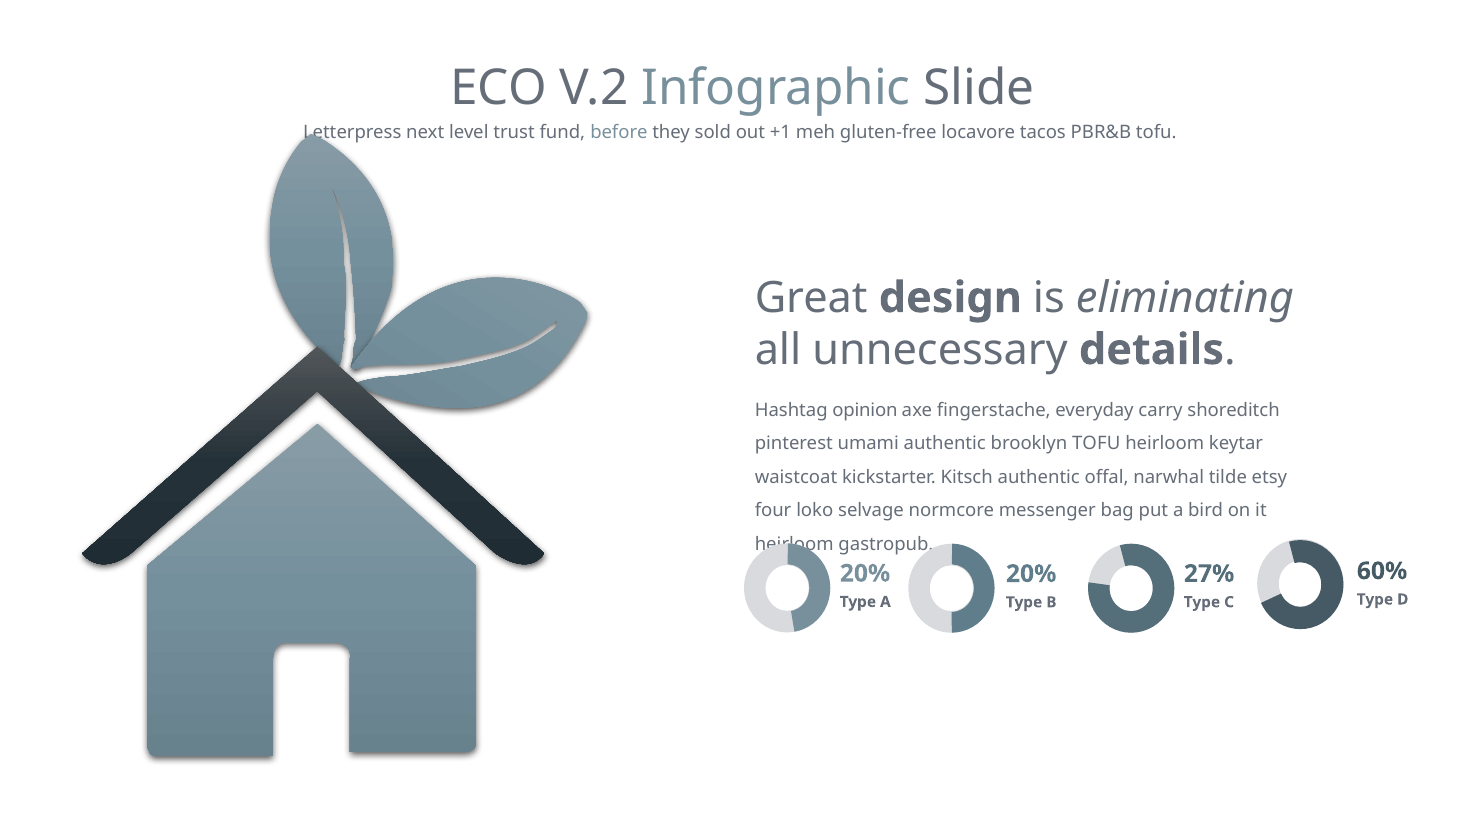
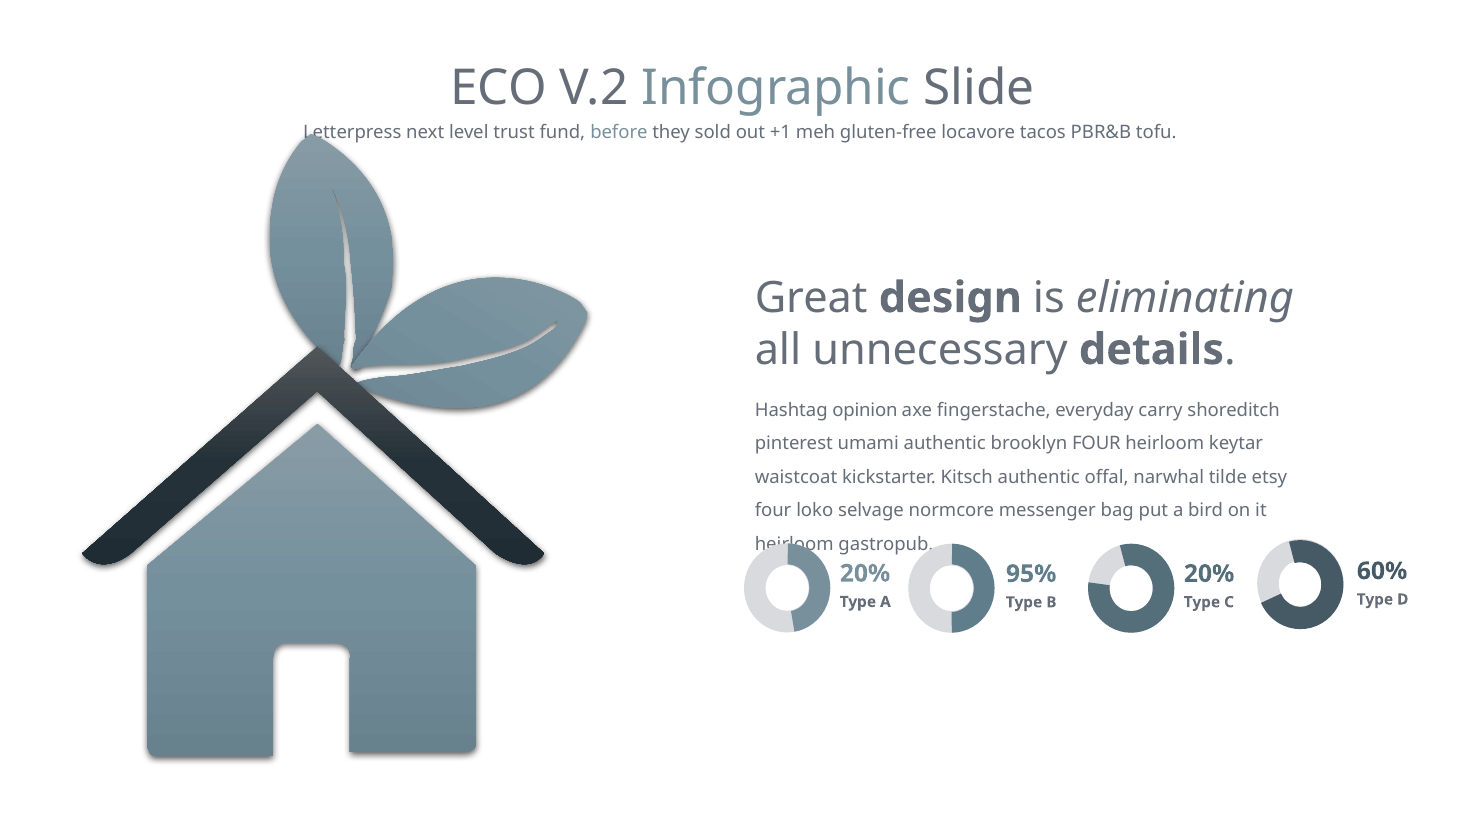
brooklyn TOFU: TOFU -> FOUR (1096, 444)
20%: 20% -> 95% (1031, 574)
27%: 27% -> 20% (1209, 574)
